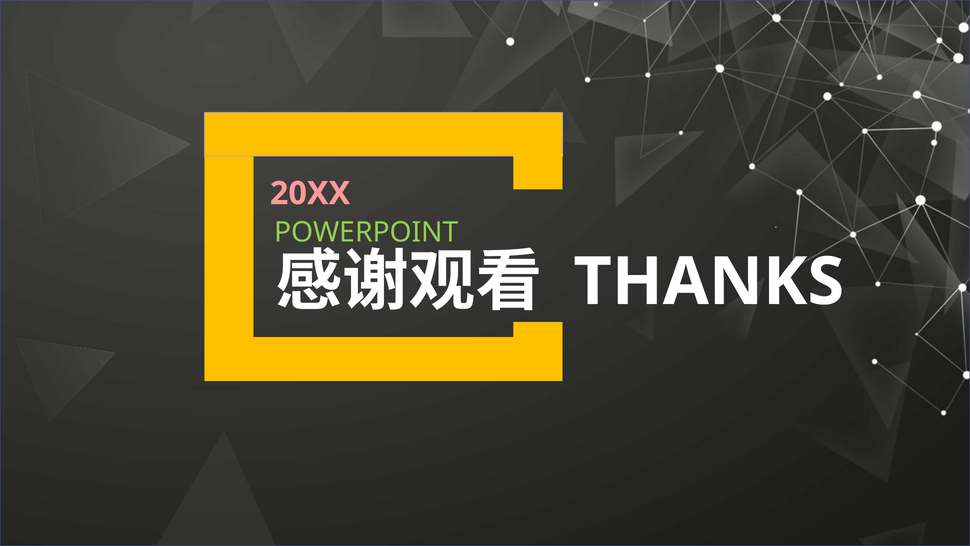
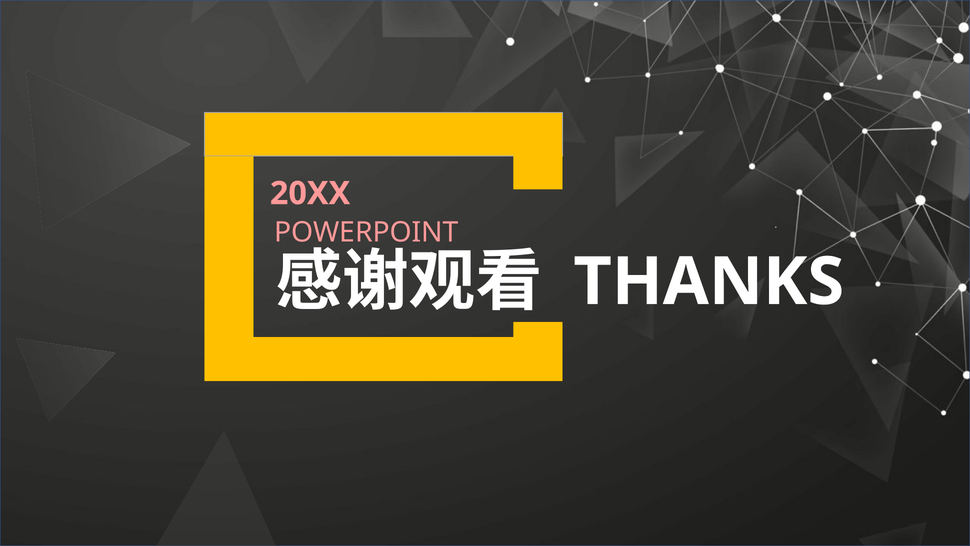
POWERPOINT colour: light green -> pink (366, 232)
